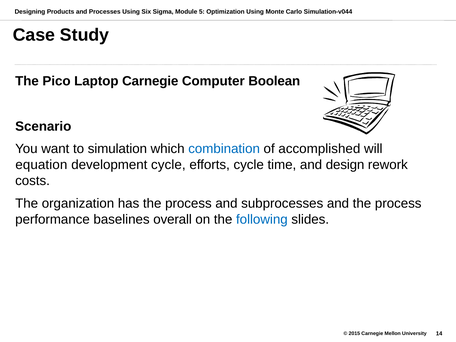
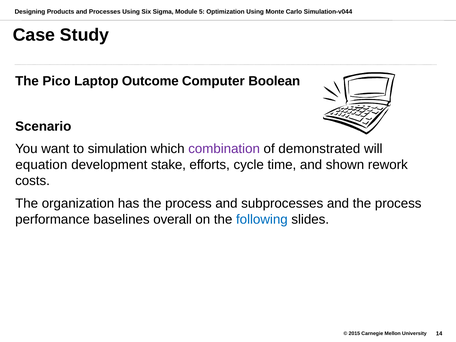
Laptop Carnegie: Carnegie -> Outcome (150, 81)
combination colour: blue -> purple (224, 149)
accomplished: accomplished -> demonstrated (319, 149)
development cycle: cycle -> stake (168, 165)
design: design -> shown (345, 165)
